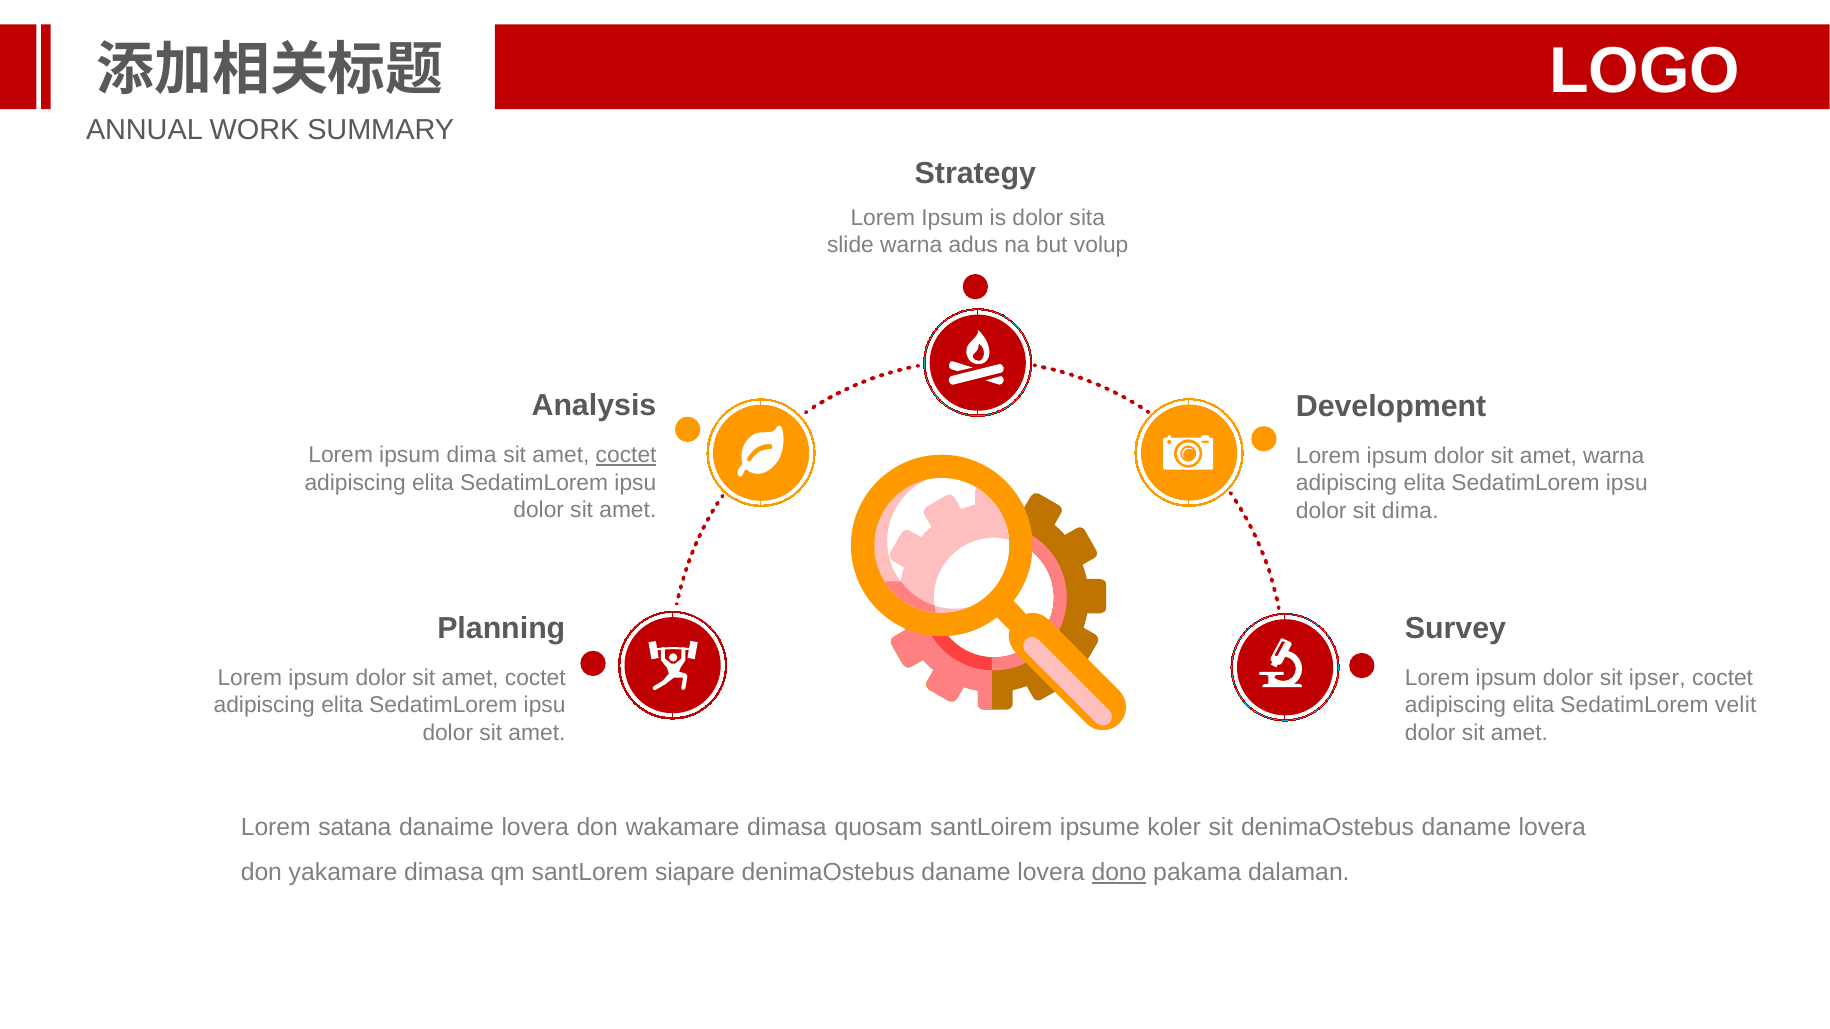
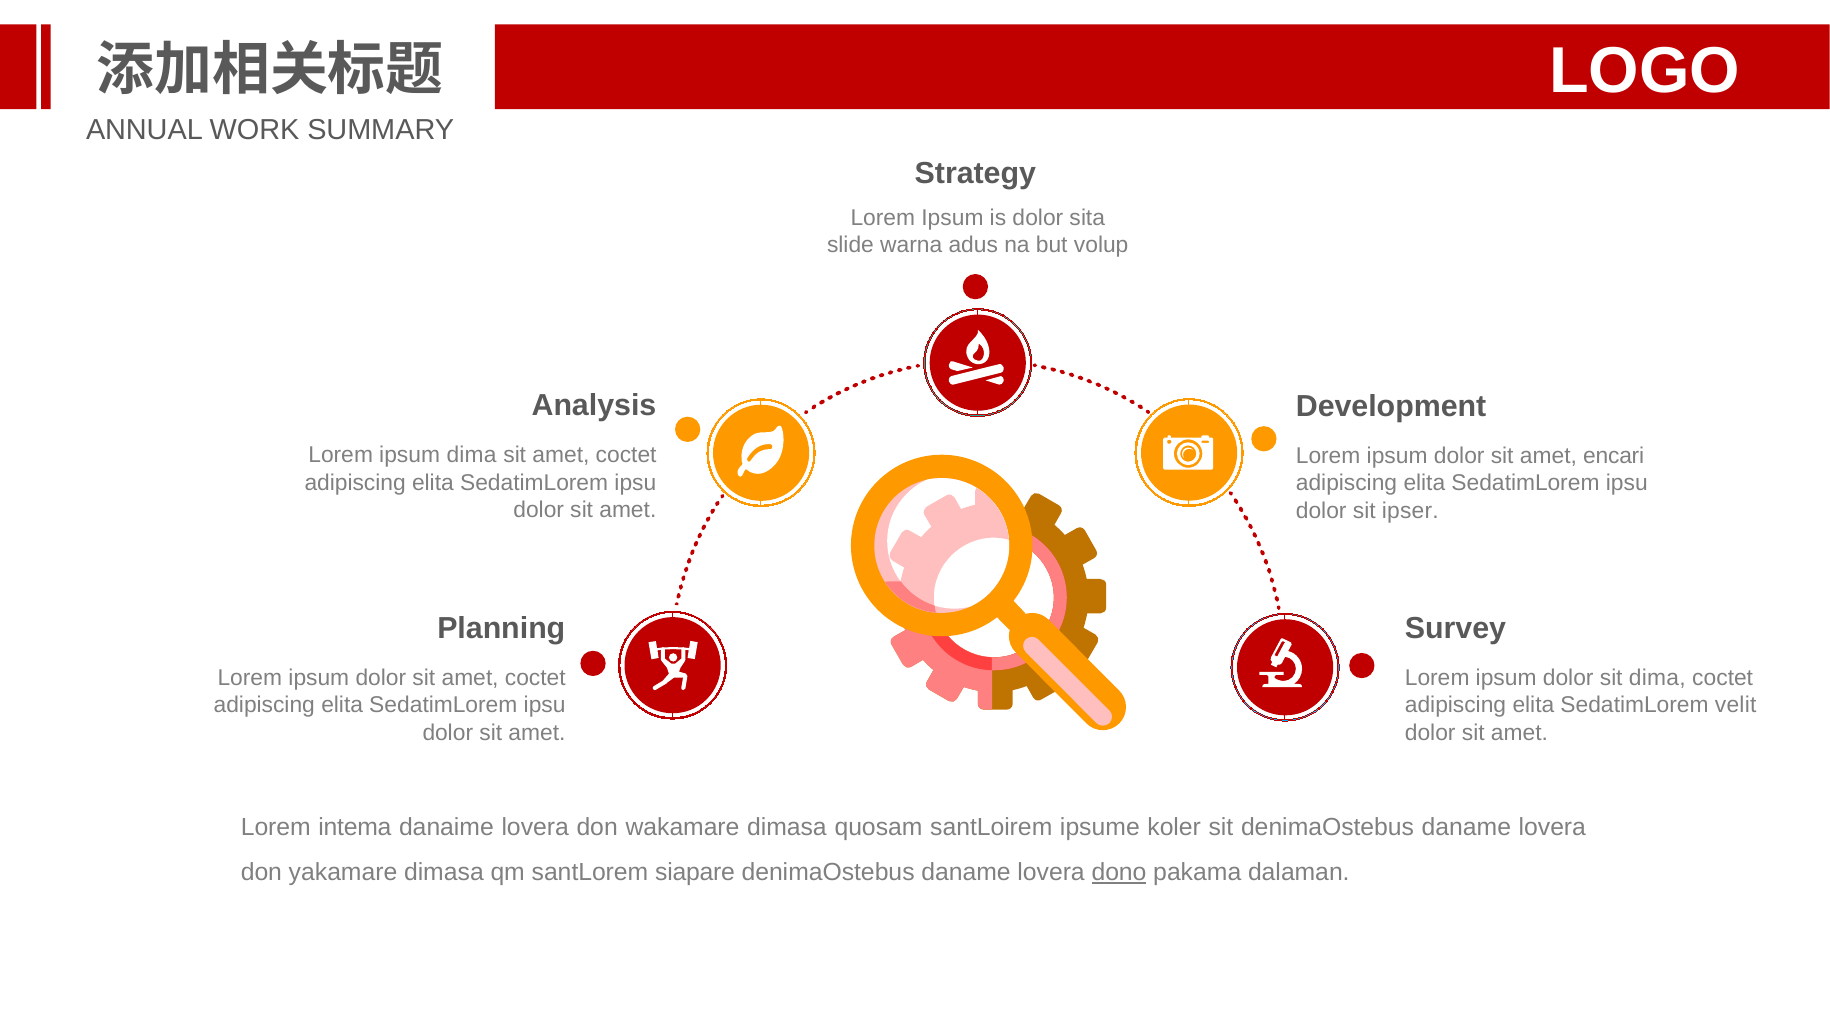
coctet underline: present -> none (626, 455)
amet warna: warna -> encari (1614, 456)
sit dima: dima -> ipser (1410, 511)
sit ipser: ipser -> dima (1657, 678)
satana: satana -> intema (355, 828)
